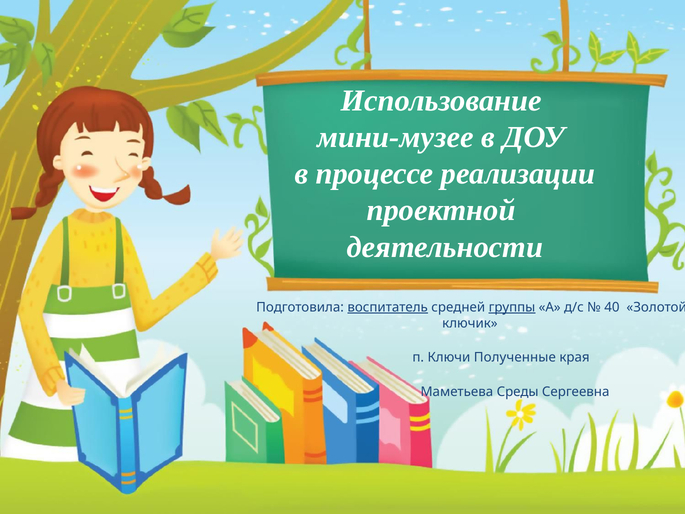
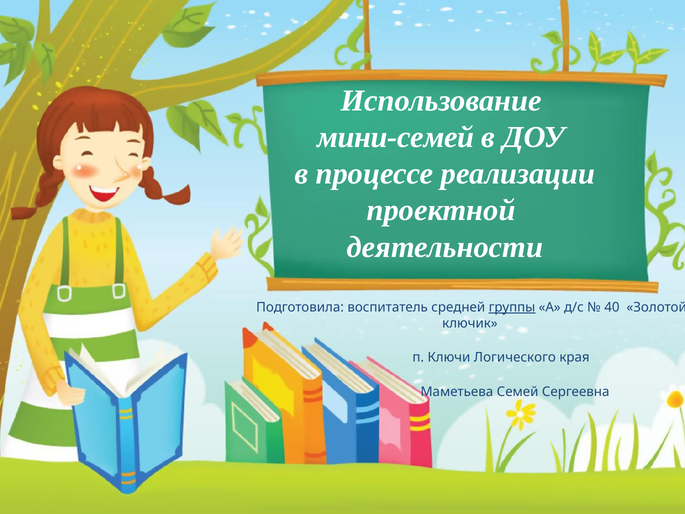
мини-музее: мини-музее -> мини-семей (396, 137)
воспитатель underline: present -> none (388, 307)
Полученные: Полученные -> Логического (515, 357)
Среды: Среды -> Семей (518, 391)
